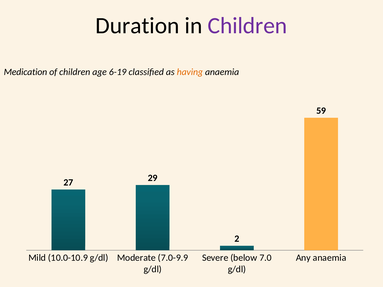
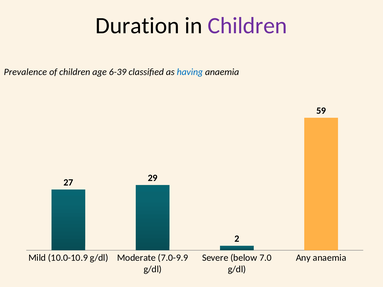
Medication: Medication -> Prevalence (25, 72)
6-19: 6-19 -> 6-39 (118, 72)
having colour: orange -> blue (190, 72)
